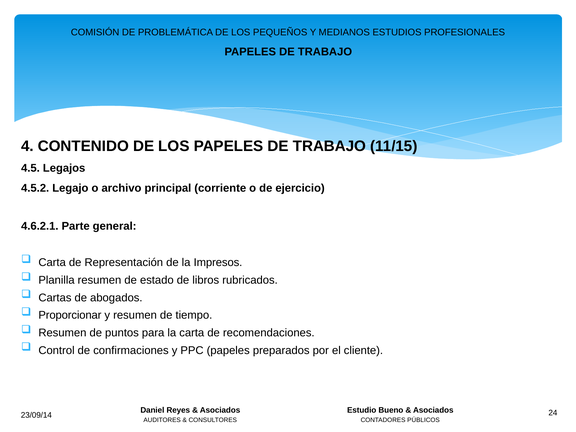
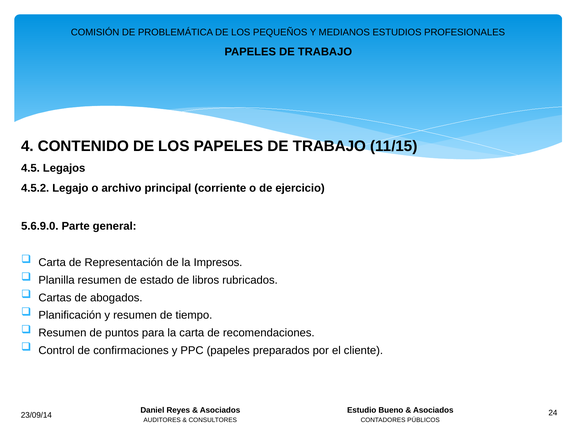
4.6.2.1: 4.6.2.1 -> 5.6.9.0 (40, 226)
Proporcionar: Proporcionar -> Planificación (70, 315)
